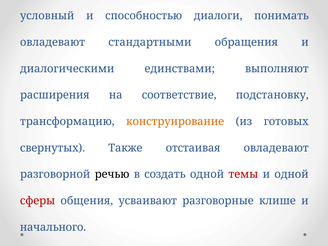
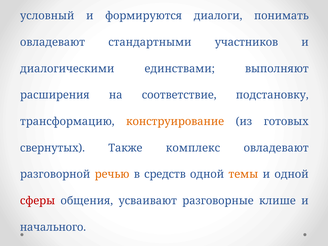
способностью: способностью -> формируются (144, 16)
обращения: обращения -> участников (246, 42)
отстаивая: отстаивая -> комплекс (193, 148)
речью colour: black -> orange (112, 174)
создать: создать -> средств (165, 174)
темы colour: red -> orange (243, 174)
